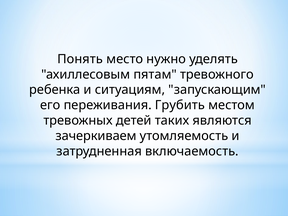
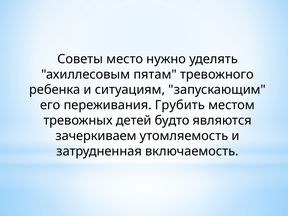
Понять: Понять -> Советы (80, 59)
таких: таких -> будто (172, 120)
